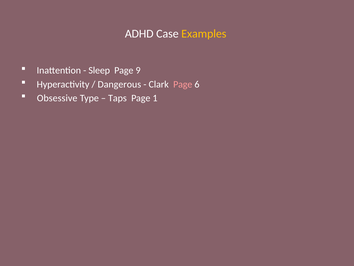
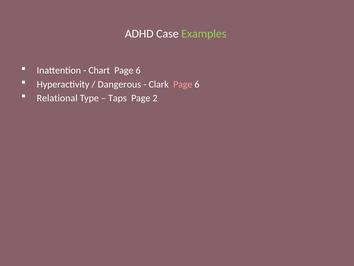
Examples colour: yellow -> light green (204, 34)
Sleep: Sleep -> Chart (99, 70)
9: 9 -> 6 (138, 70)
Obsessive: Obsessive -> Relational (57, 98)
1: 1 -> 2 (155, 98)
